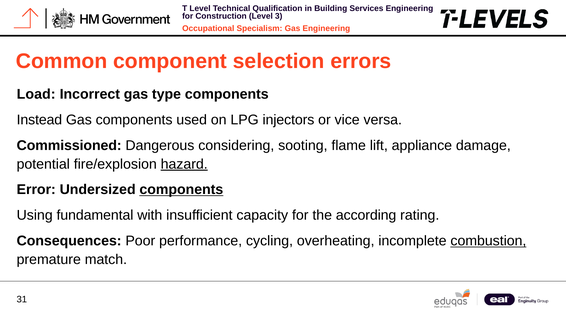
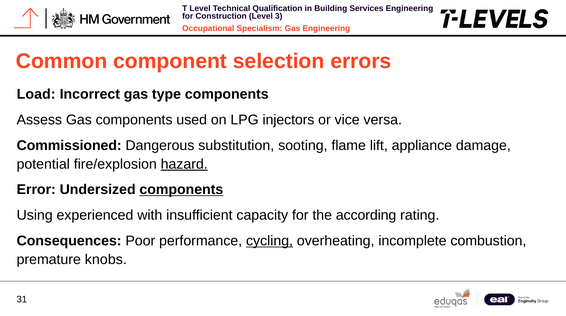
Instead: Instead -> Assess (39, 120)
considering: considering -> substitution (236, 146)
fundamental: fundamental -> experienced (95, 216)
cycling underline: none -> present (270, 241)
combustion underline: present -> none (488, 241)
match: match -> knobs (106, 260)
